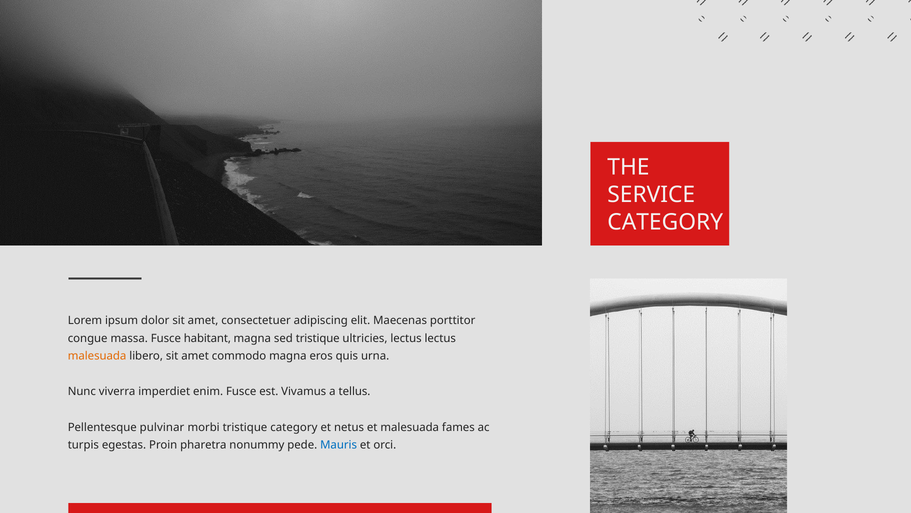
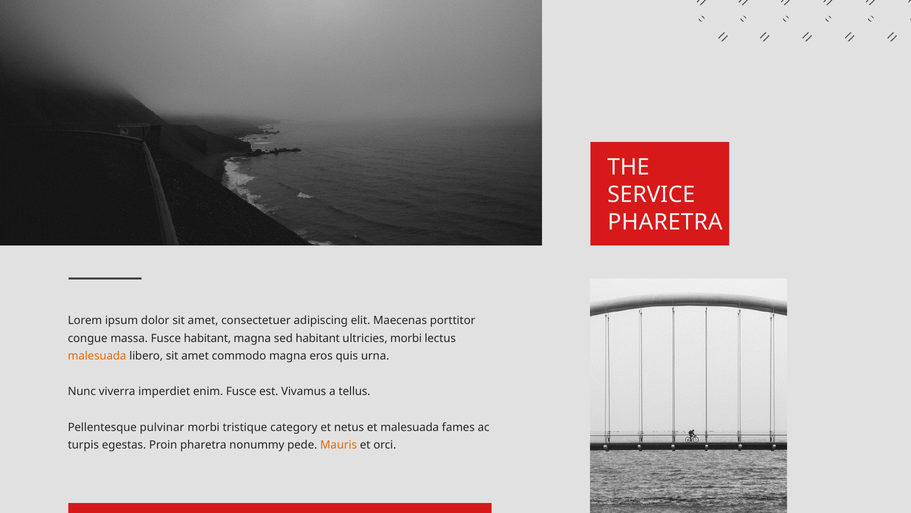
CATEGORY: CATEGORY -> PHARETRA (665, 222)
sed tristique: tristique -> habitant (318, 338)
ultricies lectus: lectus -> morbi (406, 338)
Mauris colour: blue -> orange (339, 445)
